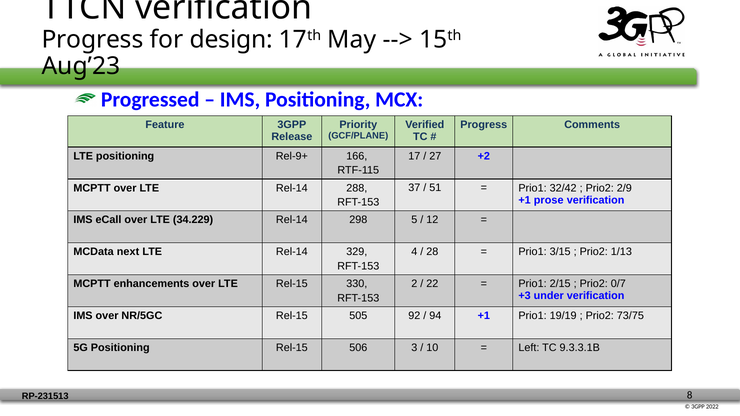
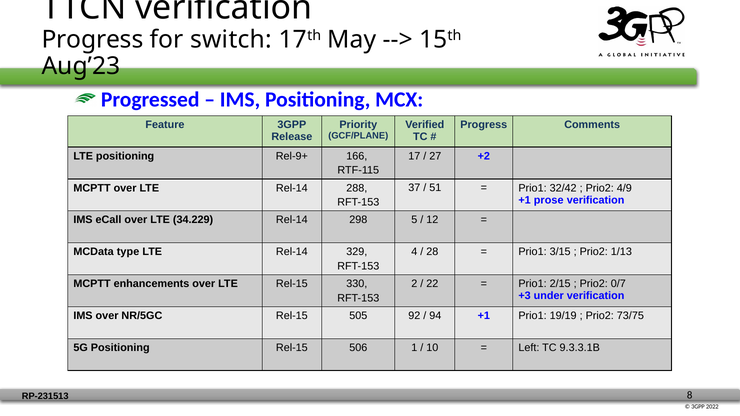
design: design -> switch (231, 40)
2/9: 2/9 -> 4/9 (624, 188)
next: next -> type (128, 252)
3: 3 -> 1 (414, 348)
